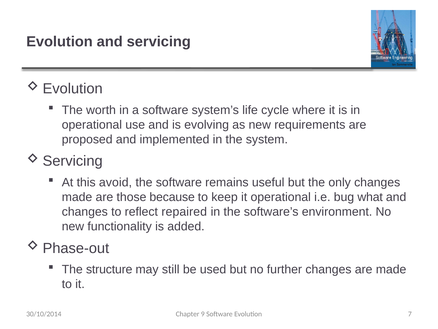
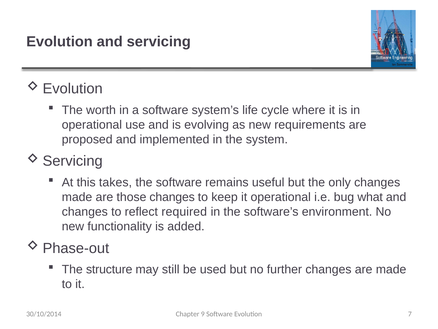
avoid: avoid -> takes (115, 182)
those because: because -> changes (172, 197)
repaired: repaired -> required (184, 211)
